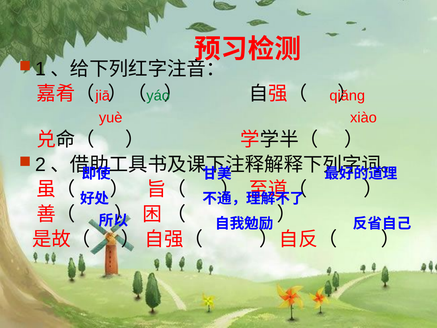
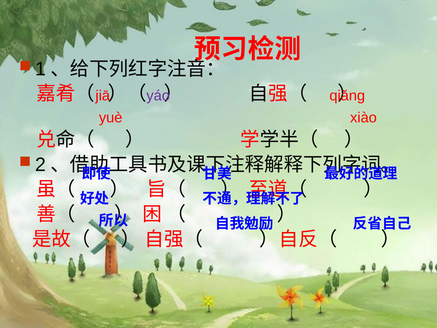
yáo colour: green -> purple (158, 96)
